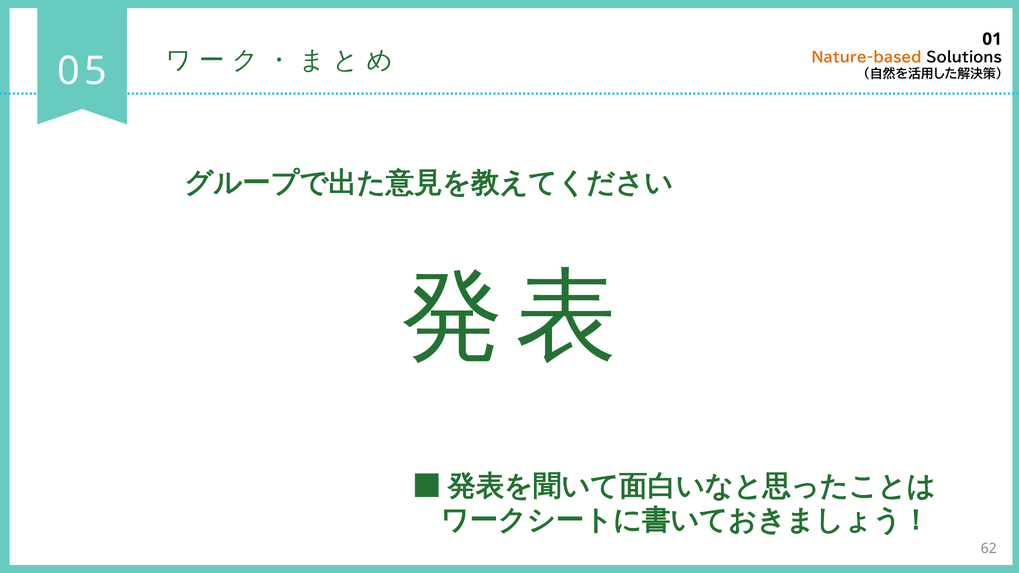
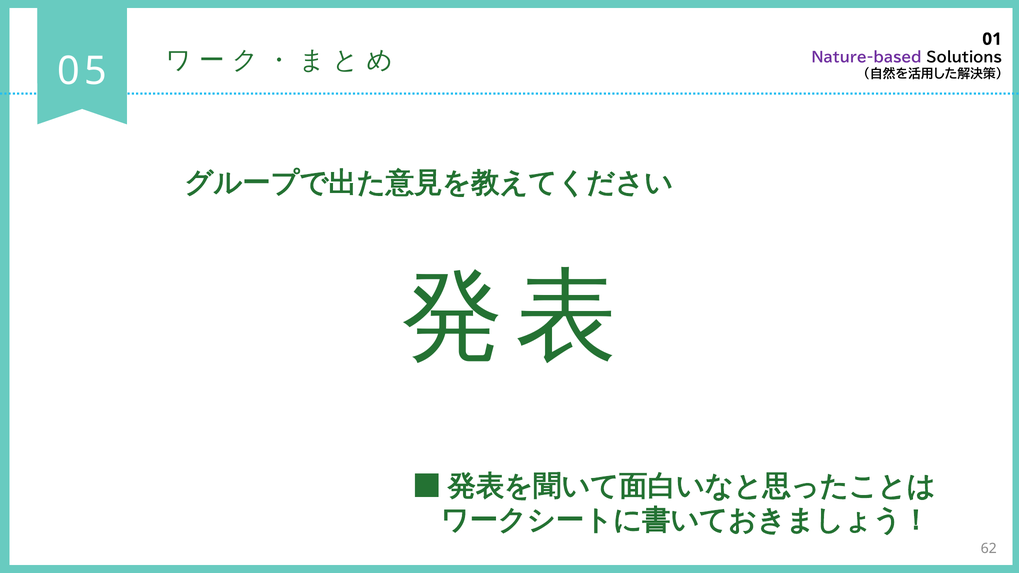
Nature-based colour: orange -> purple (867, 58)
